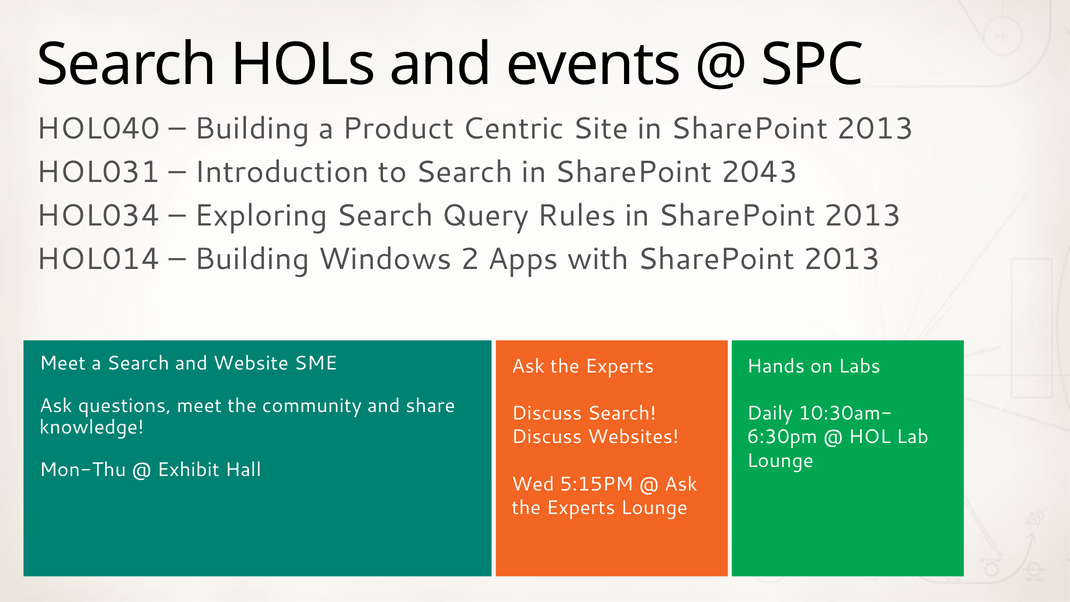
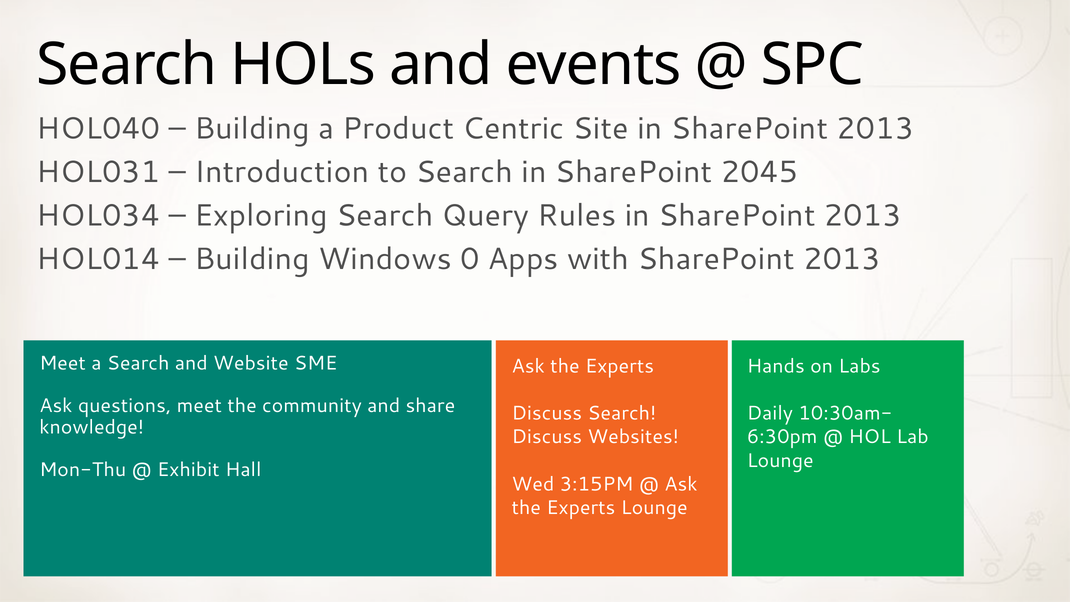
2043: 2043 -> 2045 (759, 172)
2: 2 -> 0 (470, 259)
5:15PM: 5:15PM -> 3:15PM (597, 484)
